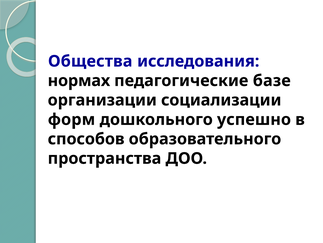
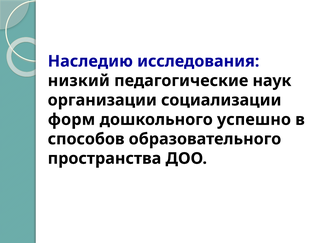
Общества: Общества -> Наследию (90, 61)
нормах: нормах -> низкий (79, 80)
базе: базе -> наук (272, 80)
